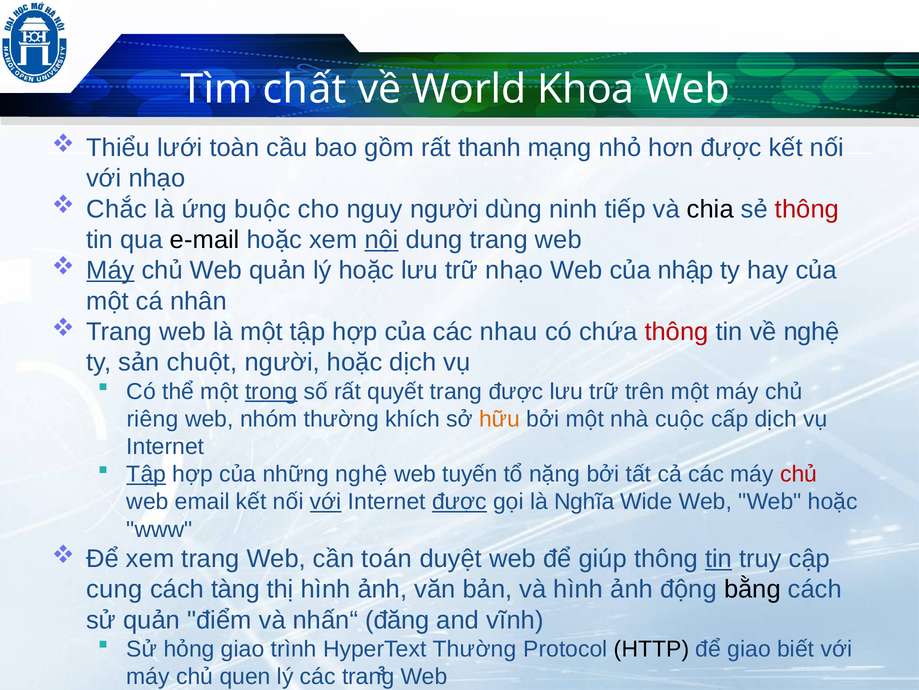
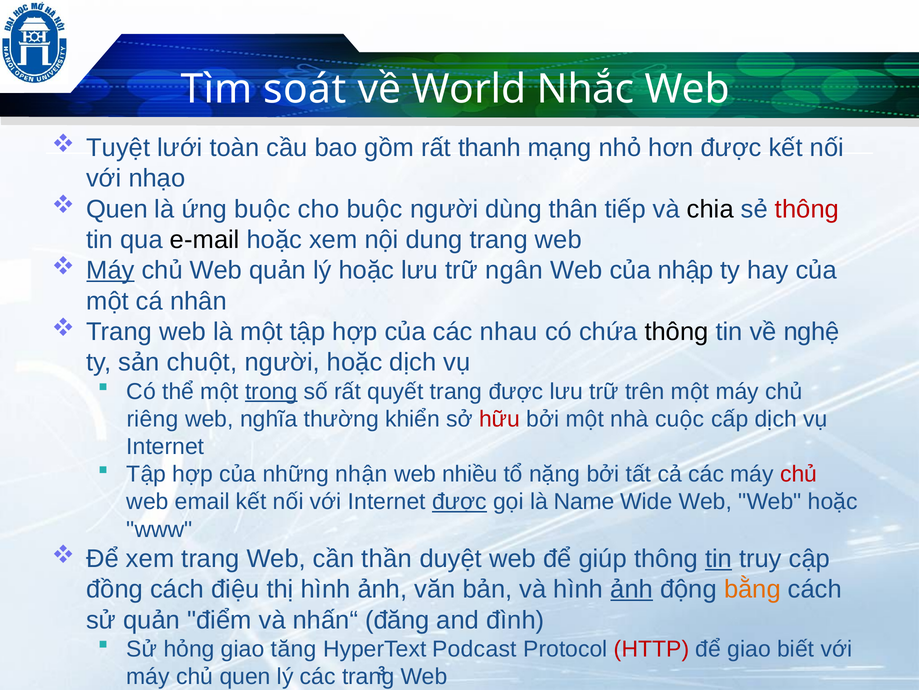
chất: chất -> soát (305, 89)
Khoa: Khoa -> Nhắc (586, 89)
Thiểu: Thiểu -> Tuyệt (118, 148)
Chắc: Chắc -> Quen (117, 209)
cho nguy: nguy -> buộc (375, 209)
ninh: ninh -> thân (573, 209)
nội underline: present -> none (382, 240)
trữ nhạo: nhạo -> ngân (514, 270)
thông colour: red -> black (677, 331)
nhóm: nhóm -> nghĩa (269, 419)
khích: khích -> khiển (413, 419)
hữu colour: orange -> red (500, 419)
Tập underline: present -> none (146, 474)
những nghệ: nghệ -> nhận (361, 474)
tuyến: tuyến -> nhiều (470, 474)
với underline: present -> none (326, 501)
Nghĩa: Nghĩa -> Name (584, 501)
toán: toán -> thần (387, 558)
cung: cung -> đồng (115, 589)
tàng: tàng -> điệu (235, 589)
ảnh underline: none -> present (632, 589)
bằng colour: black -> orange (752, 589)
vĩnh: vĩnh -> đình (515, 619)
trình: trình -> tăng (294, 648)
HyperText Thường: Thường -> Podcast (475, 648)
HTTP colour: black -> red (652, 648)
